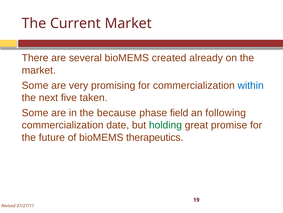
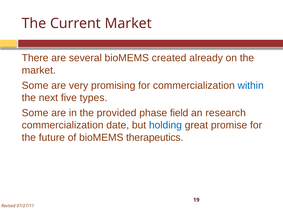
taken: taken -> types (94, 97)
because: because -> provided (117, 112)
following: following -> research (226, 112)
holding colour: green -> blue (165, 125)
